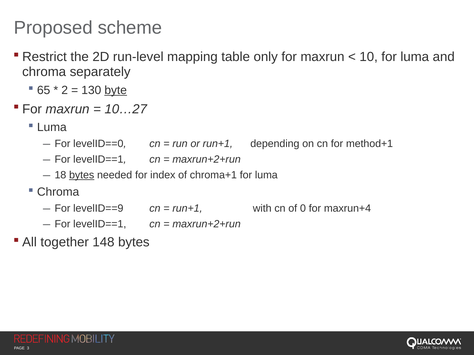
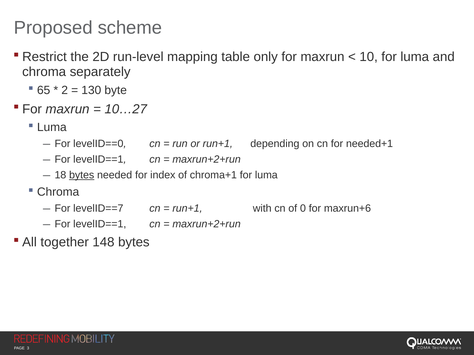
byte underline: present -> none (116, 90)
method+1: method+1 -> needed+1 (369, 144)
levelID==9: levelID==9 -> levelID==7 (98, 209)
maxrun+4: maxrun+4 -> maxrun+6 (347, 209)
